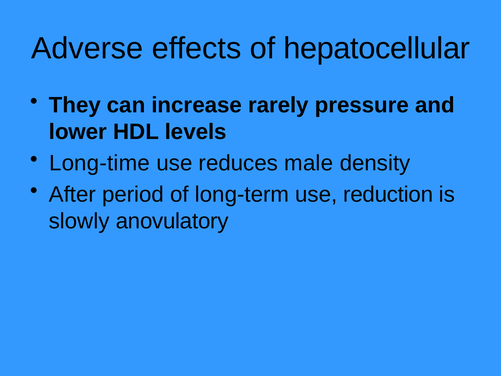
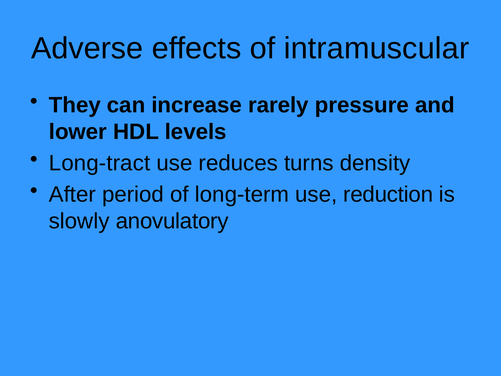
hepatocellular: hepatocellular -> intramuscular (377, 48)
Long-time: Long-time -> Long-tract (100, 163)
male: male -> turns (309, 163)
